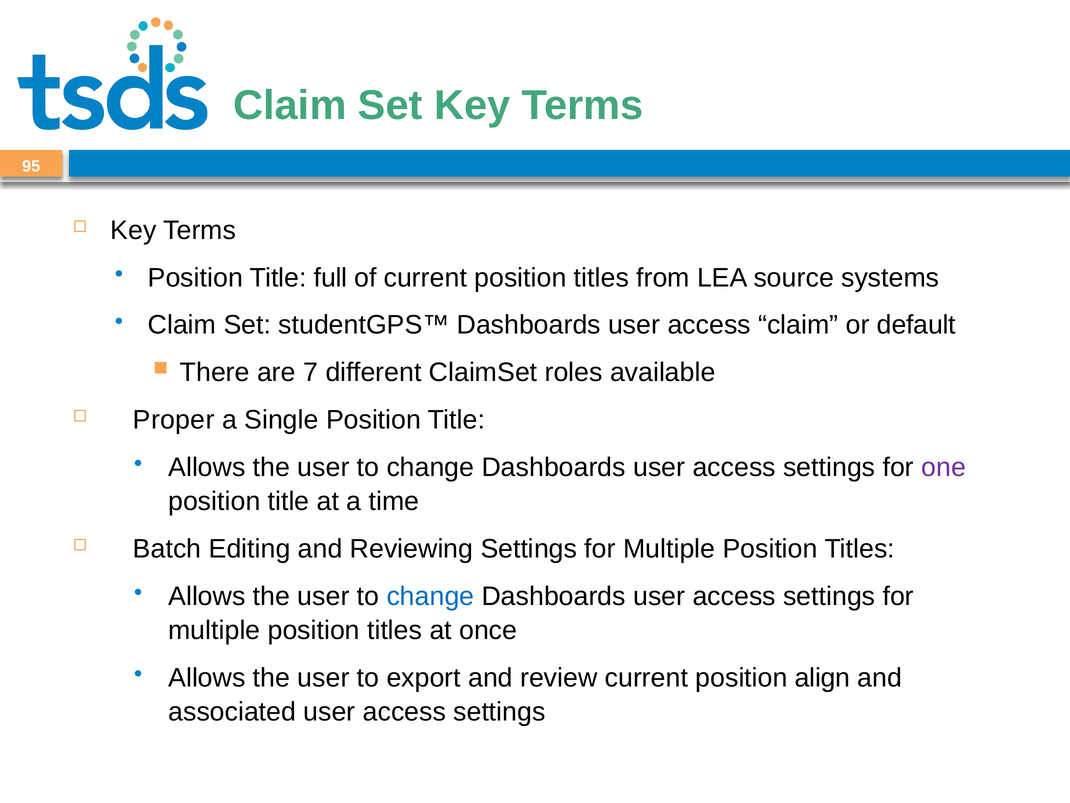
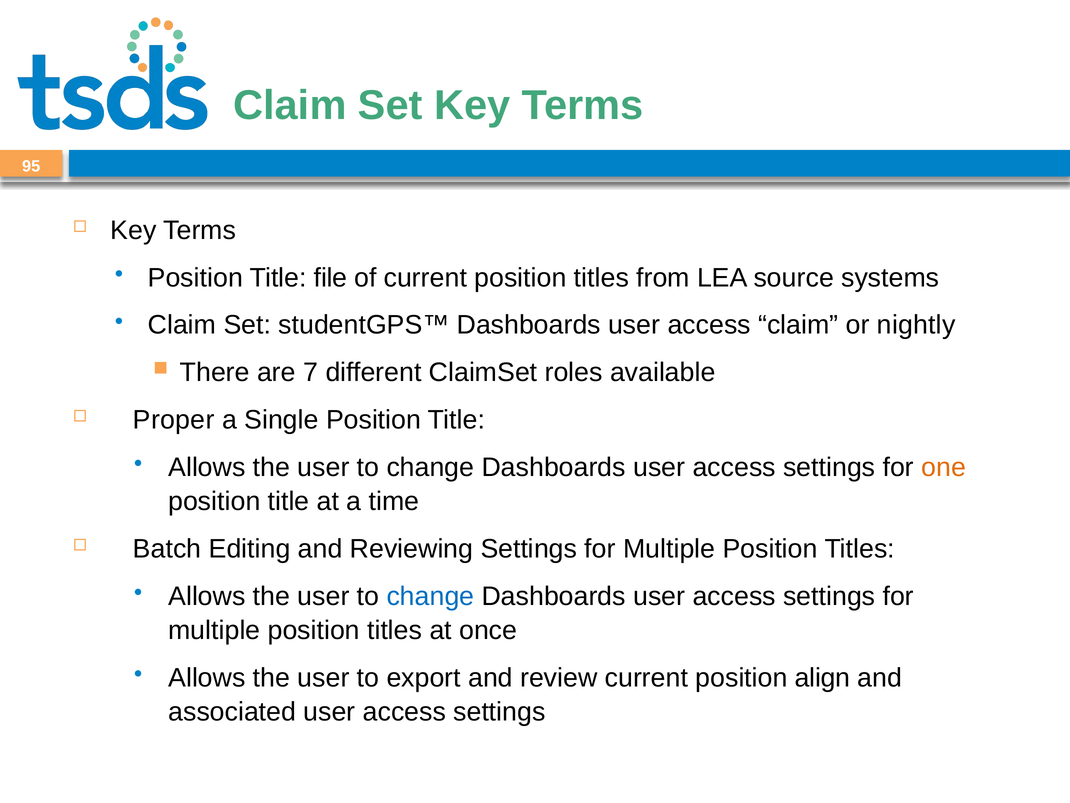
full: full -> file (331, 278)
default: default -> nightly (916, 325)
one colour: purple -> orange (944, 467)
